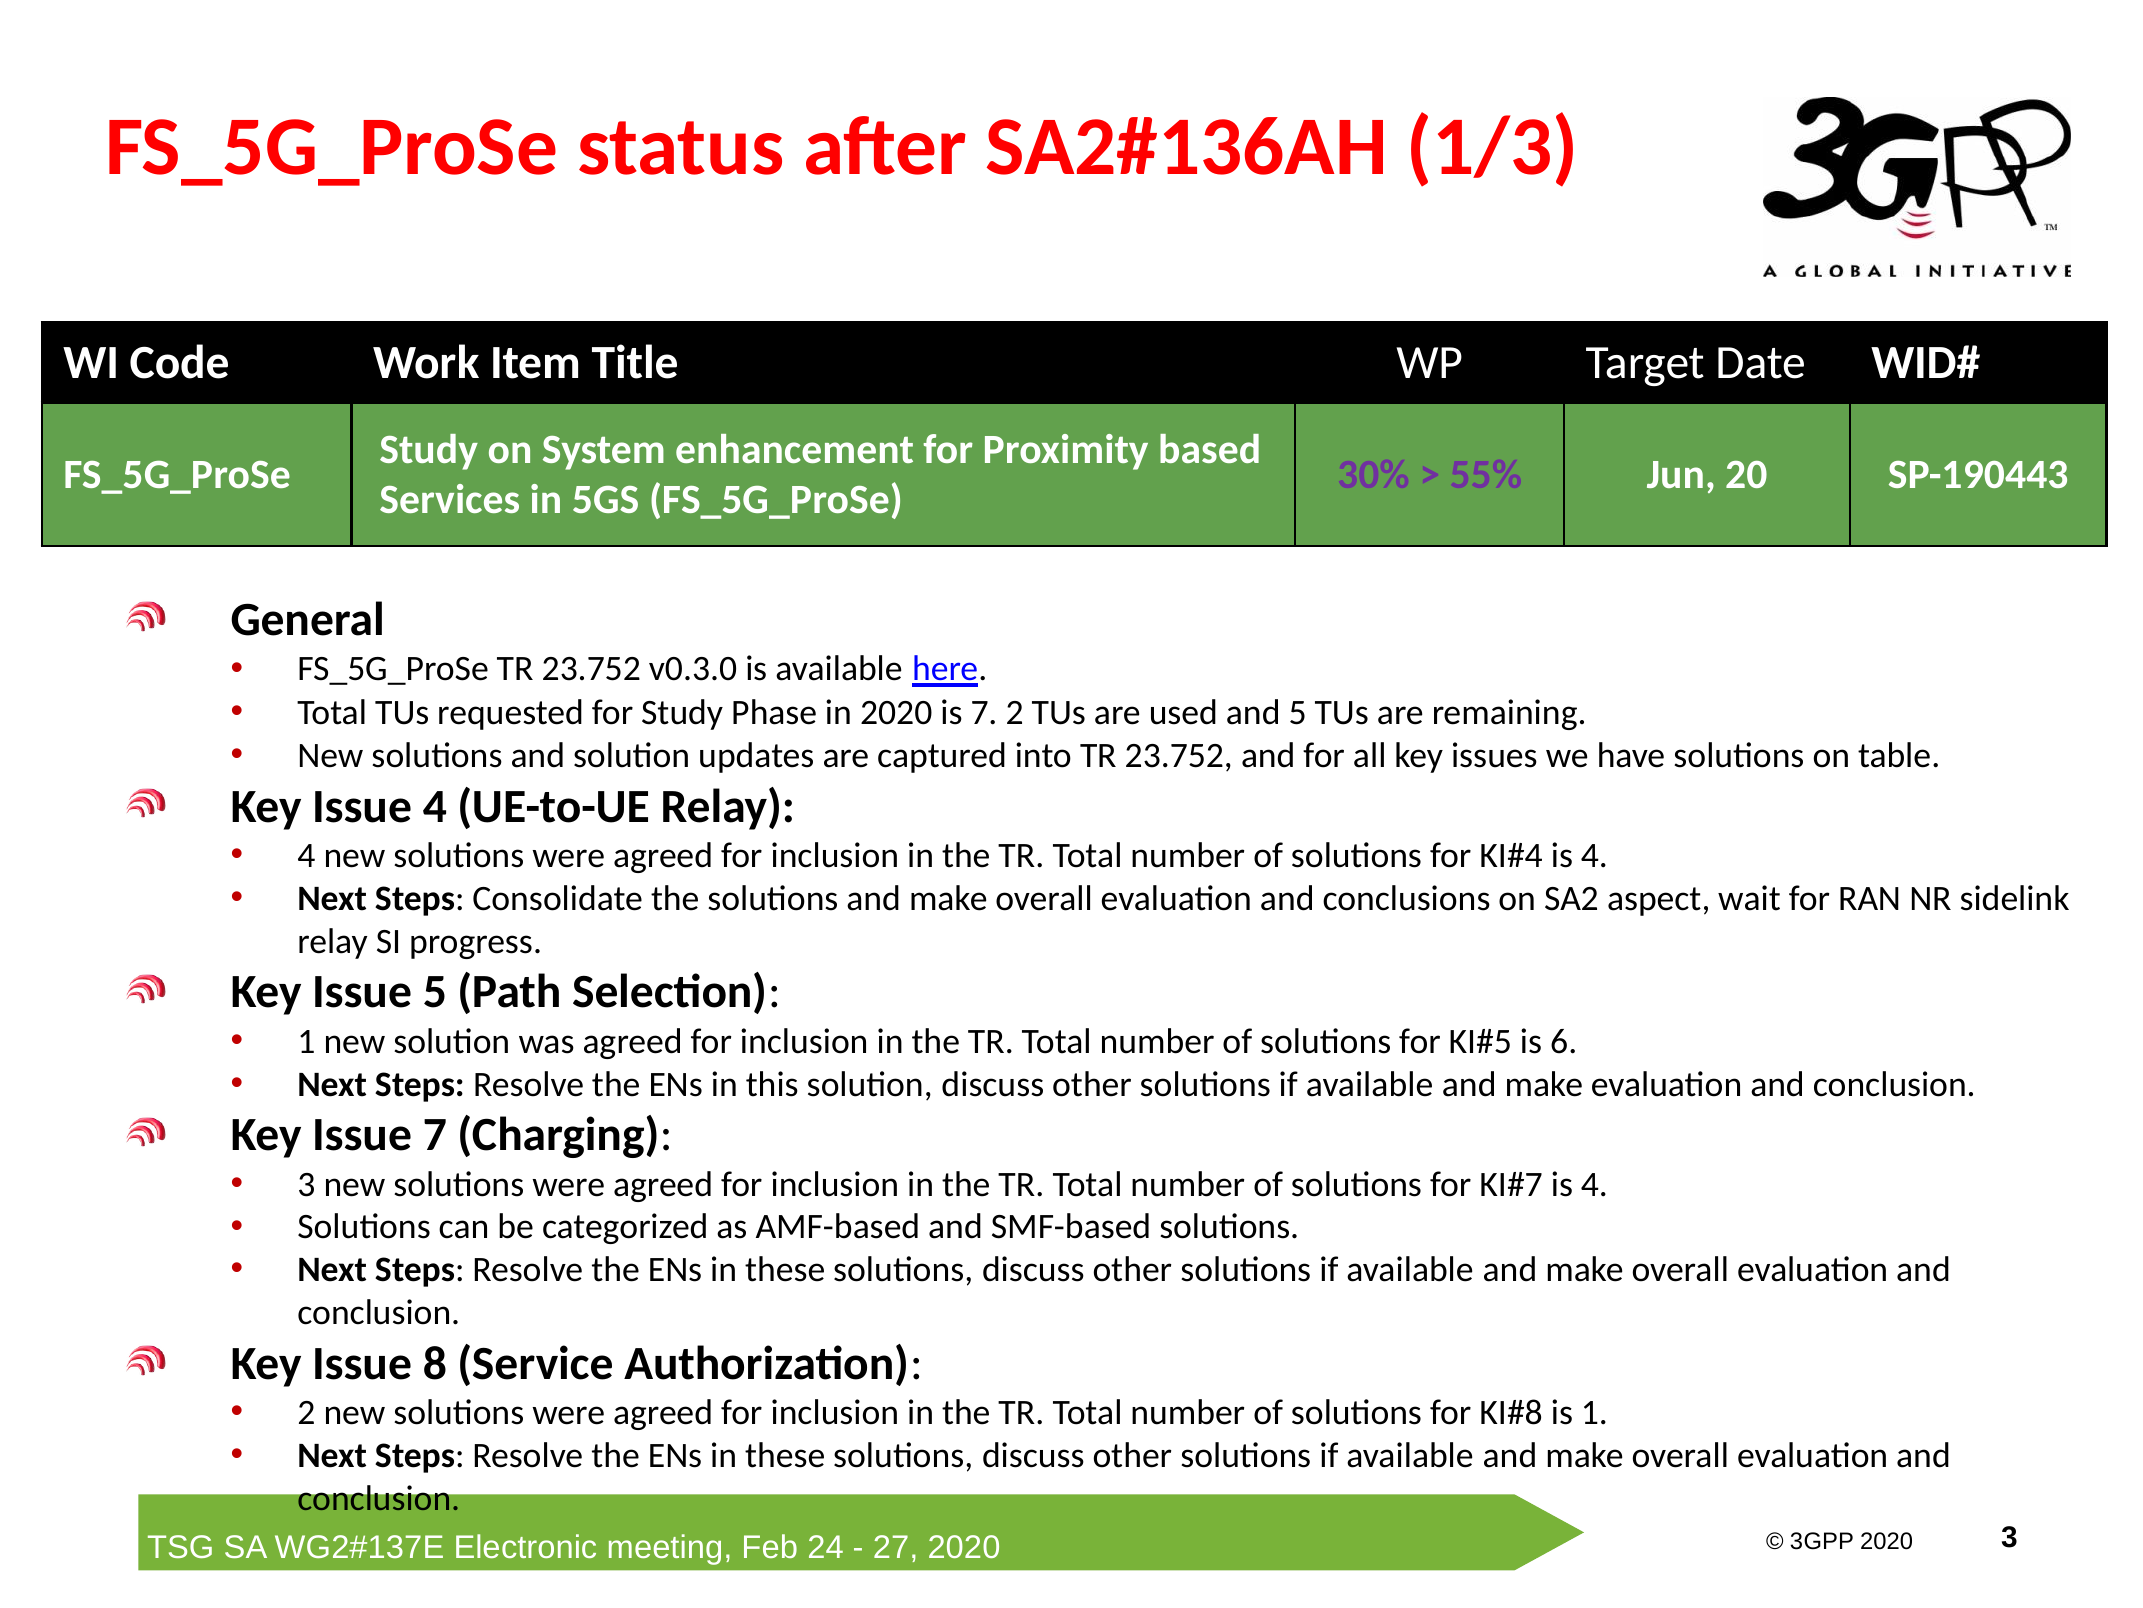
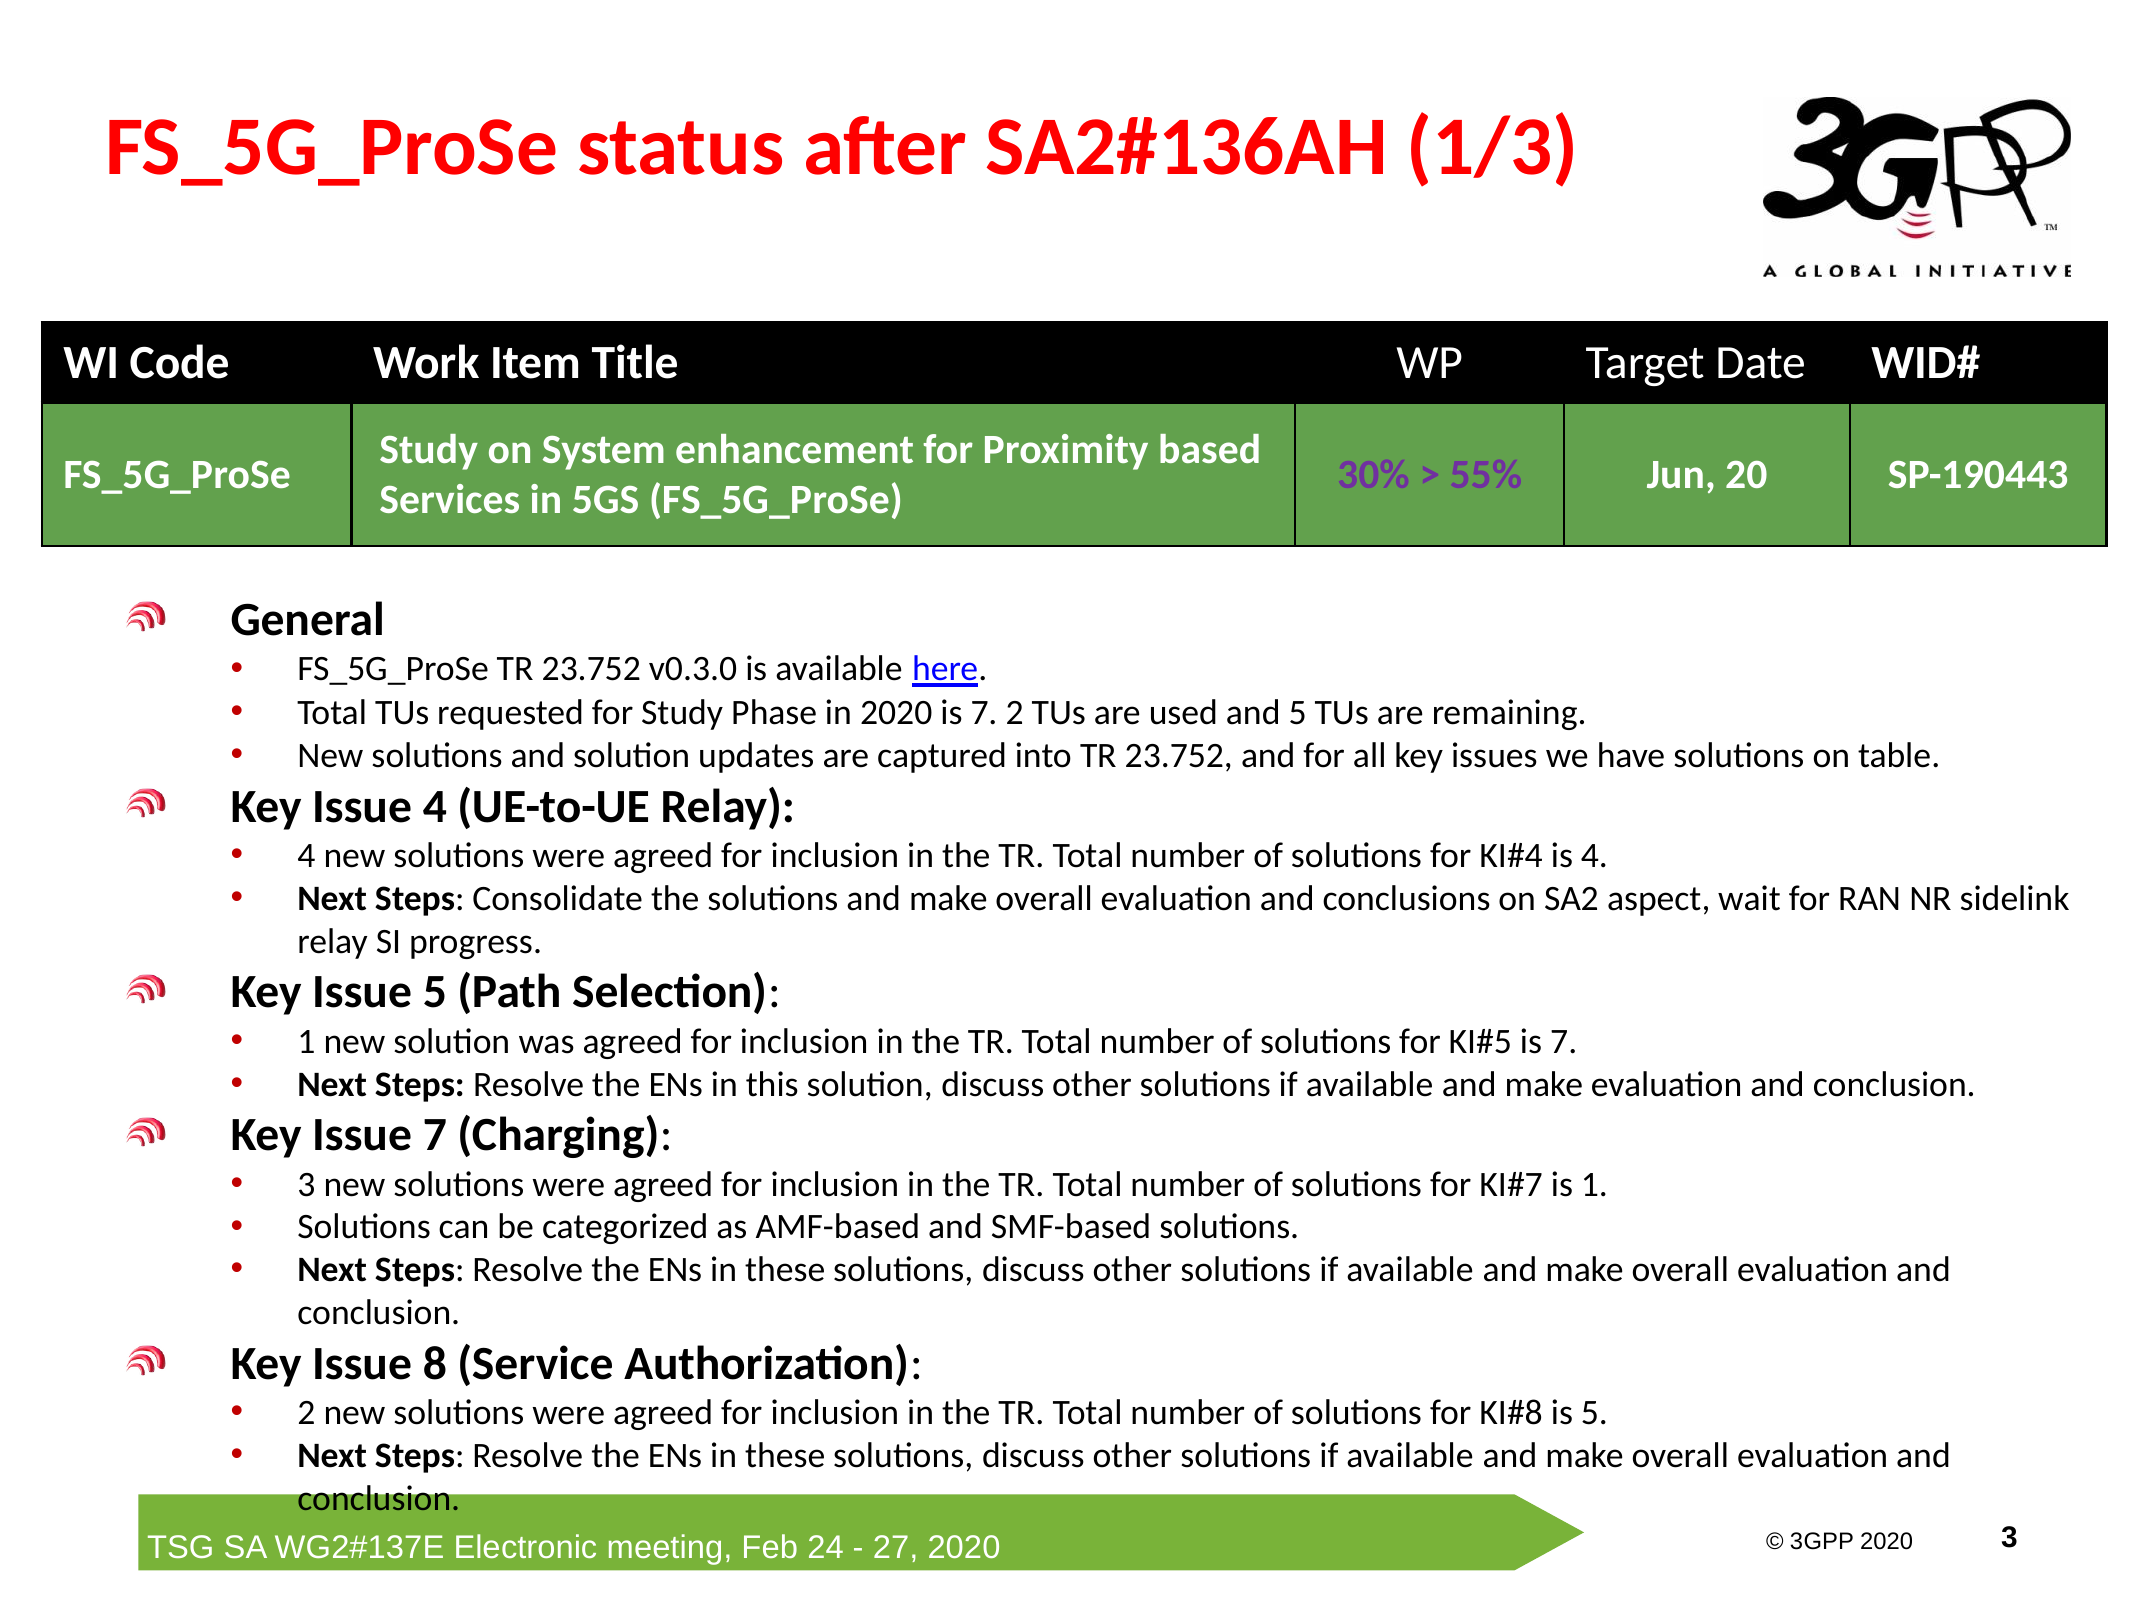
6: 6 -> 7 (1564, 1041)
4: 4 -> 1 (1594, 1184)
is 1: 1 -> 5 (1594, 1412)
